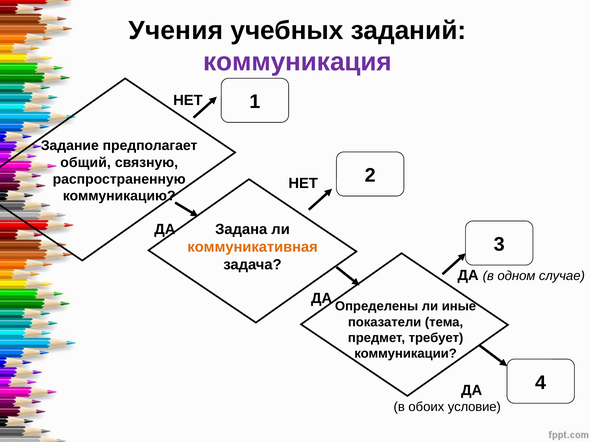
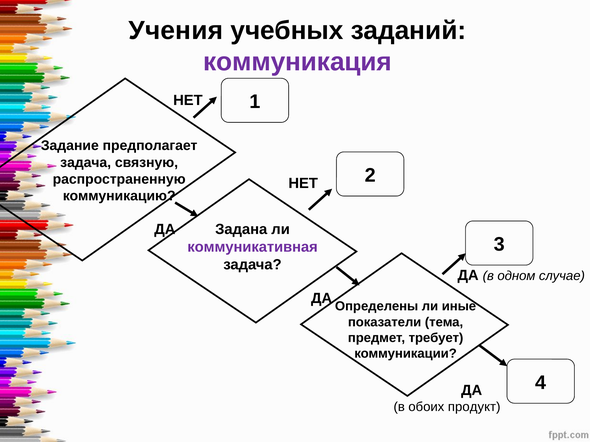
общий: общий -> задача (86, 163)
коммуникативная colour: orange -> purple (253, 247)
условие: условие -> продукт (474, 407)
